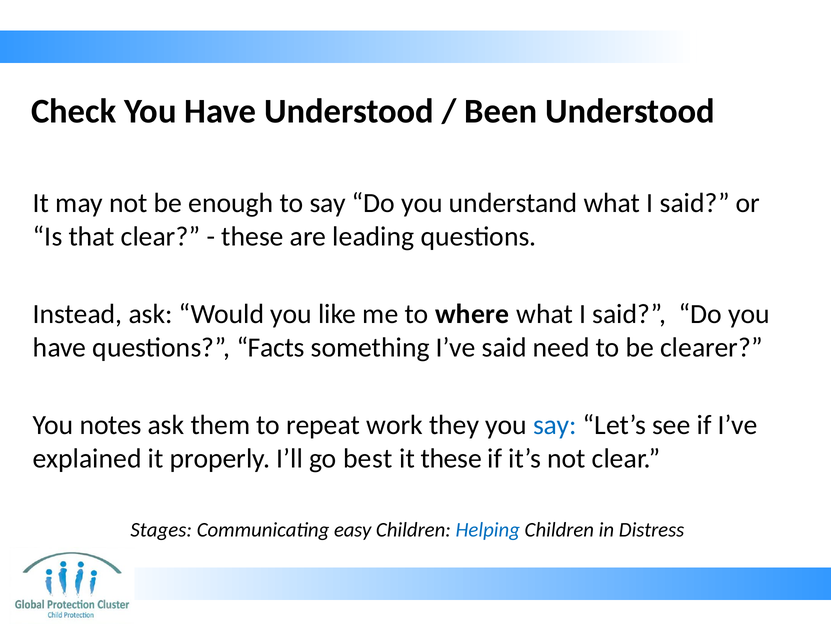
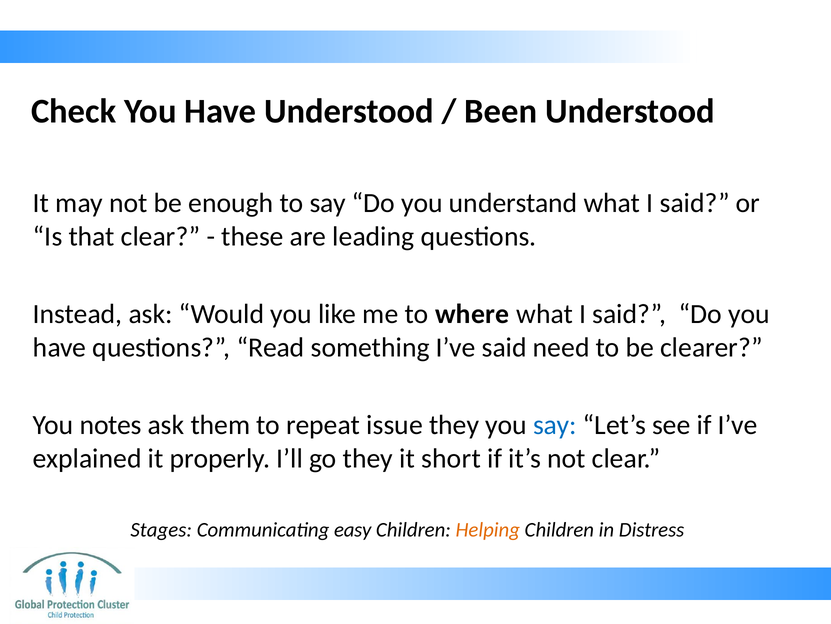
Facts: Facts -> Read (271, 347)
work: work -> issue (395, 425)
go best: best -> they (368, 458)
it these: these -> short (451, 458)
Helping colour: blue -> orange (488, 529)
